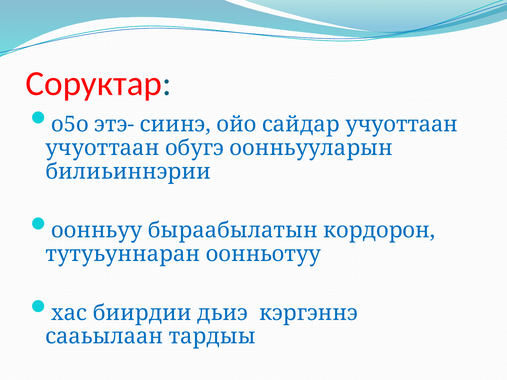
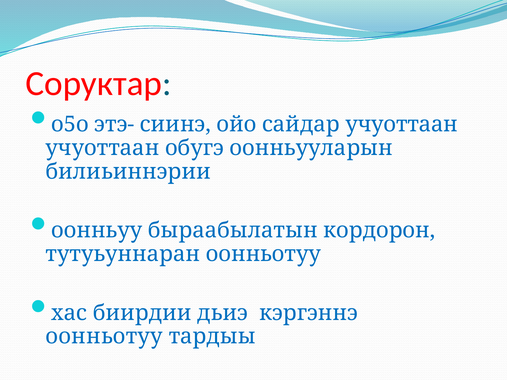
сааьылаан: сааьылаан -> оонньотуу (104, 337)
